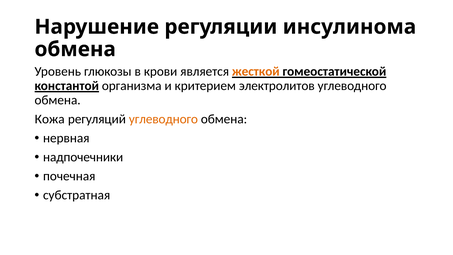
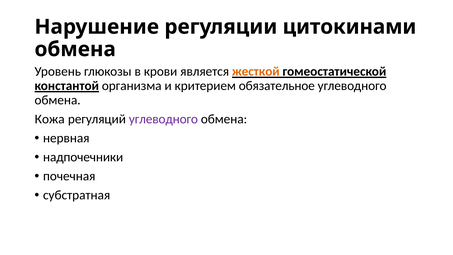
инсулинома: инсулинома -> цитокинами (350, 27)
электролитов: электролитов -> обязательное (277, 86)
углеводного colour: orange -> purple (163, 119)
